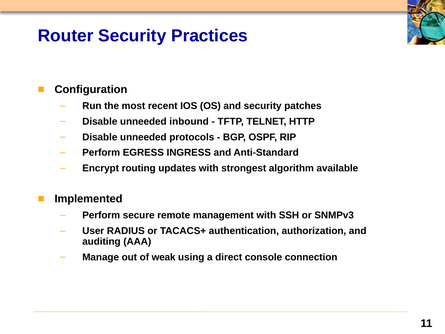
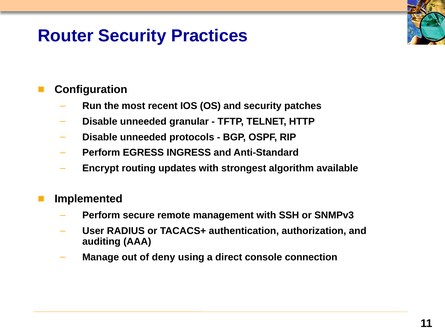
inbound: inbound -> granular (189, 121)
weak: weak -> deny (164, 257)
